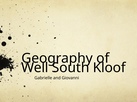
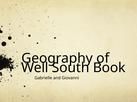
Kloof: Kloof -> Book (109, 68)
